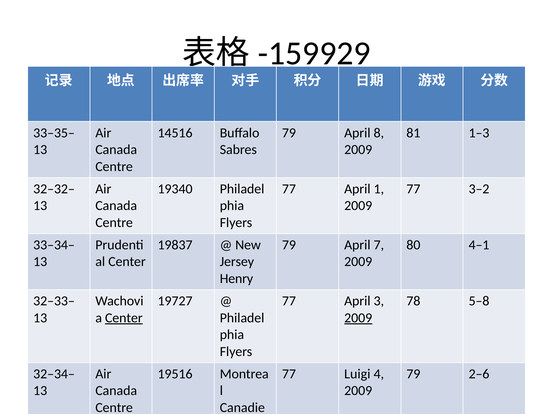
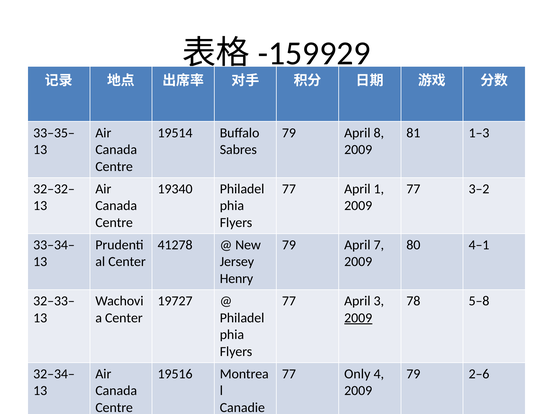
14516: 14516 -> 19514 (175, 133)
19837: 19837 -> 41278 (175, 245)
Center underline: present -> none (124, 318)
Luigi: Luigi -> Only (357, 375)
